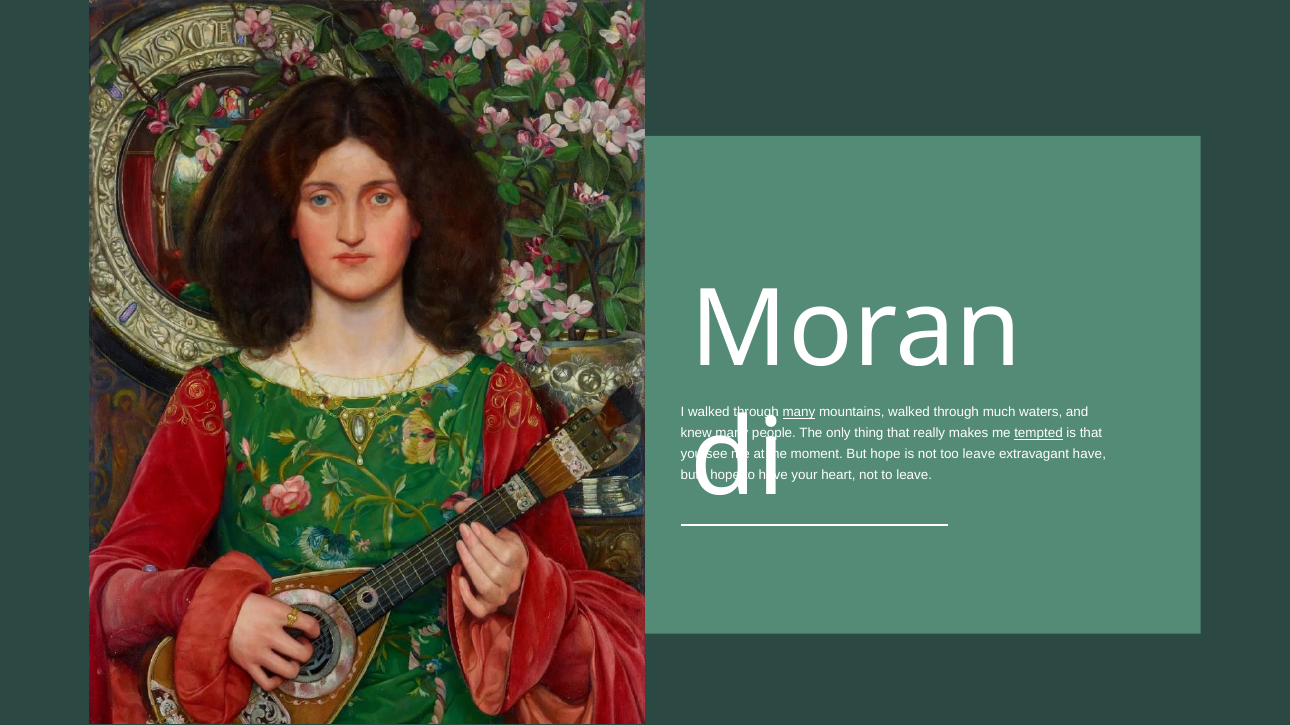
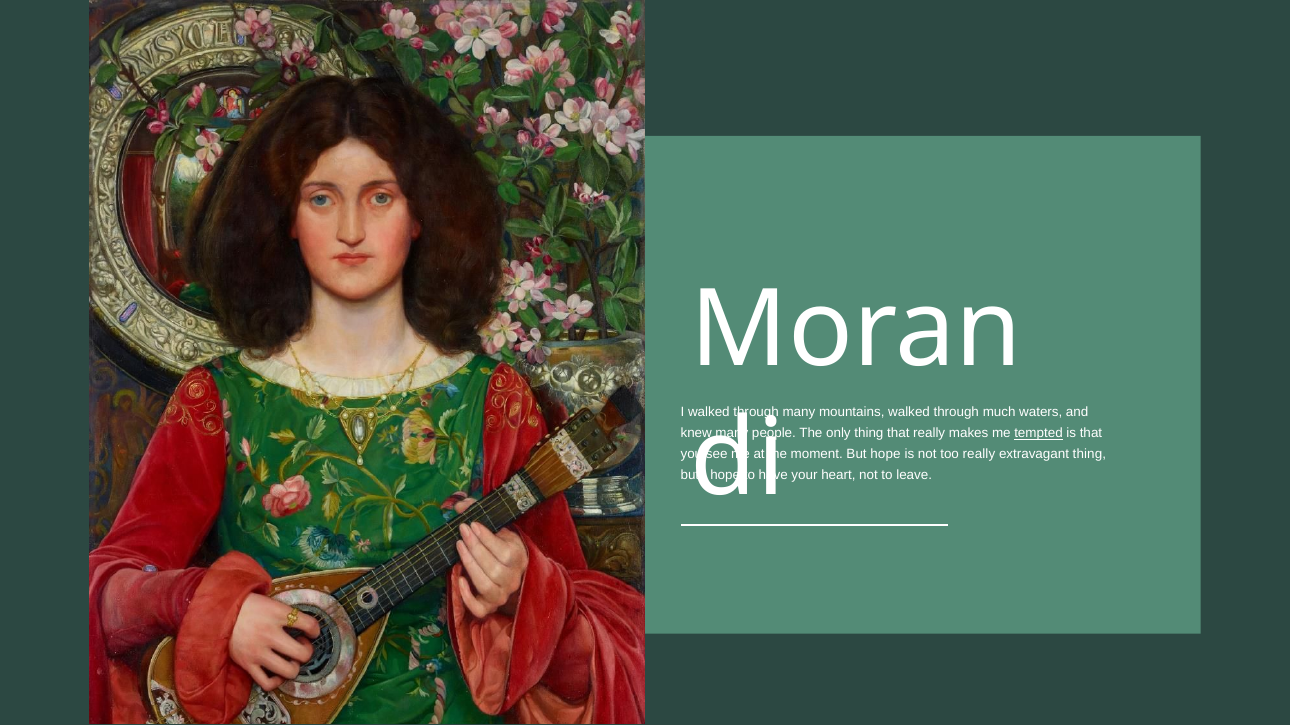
many underline: present -> none (799, 413)
too leave: leave -> really (979, 455)
extravagant have: have -> thing (1089, 455)
